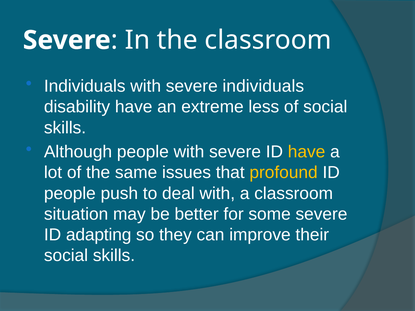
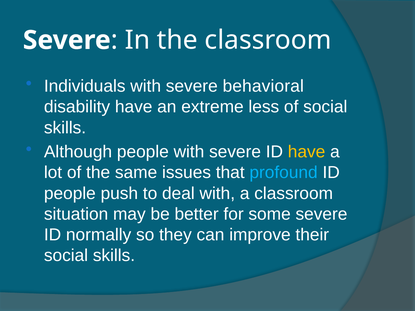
severe individuals: individuals -> behavioral (263, 86)
profound colour: yellow -> light blue (284, 173)
adapting: adapting -> normally (99, 235)
